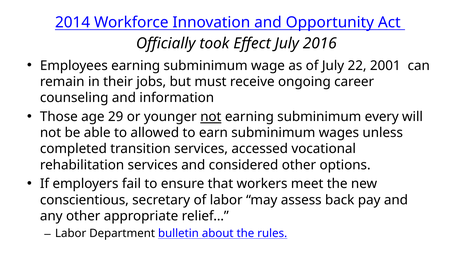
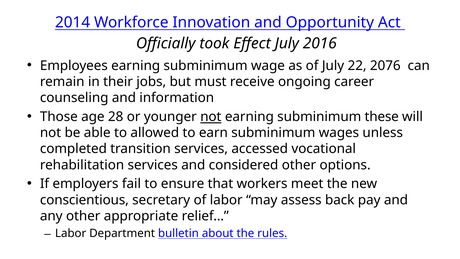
2001: 2001 -> 2076 (385, 66)
29: 29 -> 28 (116, 117)
every: every -> these (382, 117)
